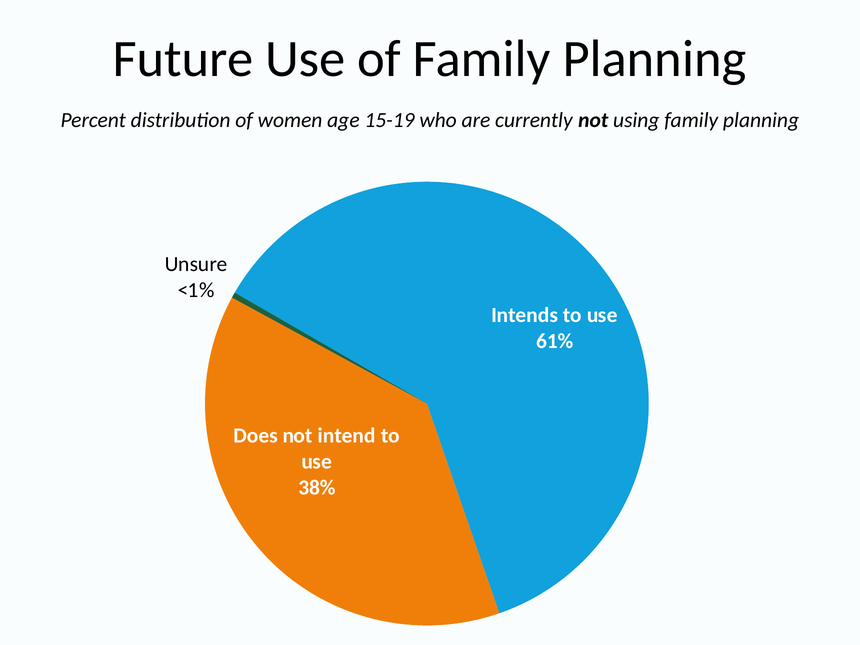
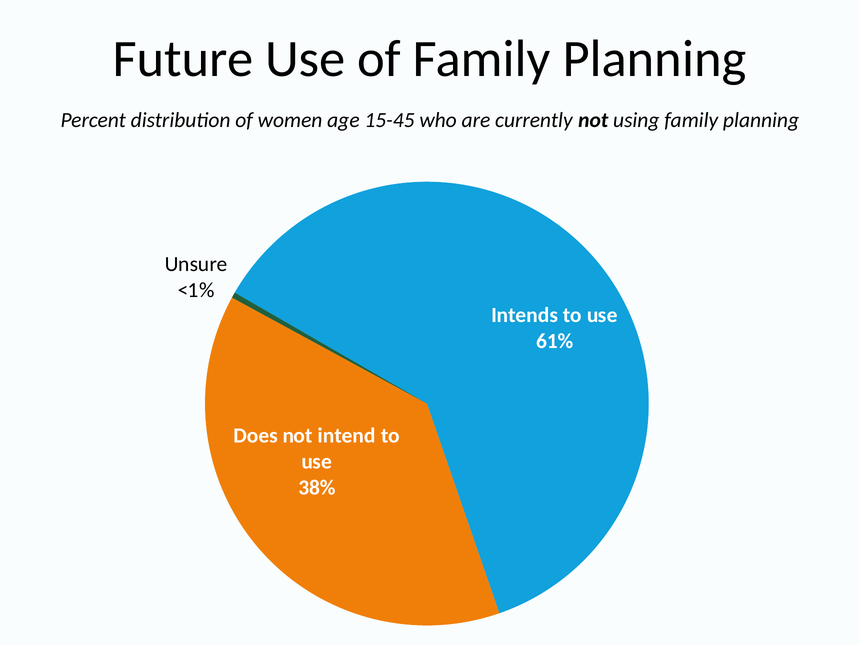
15-19: 15-19 -> 15-45 (389, 120)
